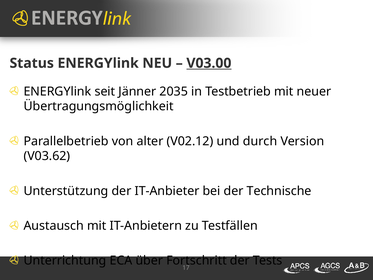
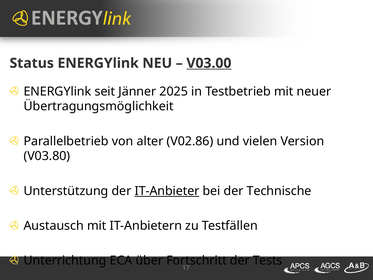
2035: 2035 -> 2025 (174, 91)
V02.12: V02.12 -> V02.86 (190, 141)
durch: durch -> vielen (260, 141)
V03.62: V03.62 -> V03.80 (47, 156)
IT-Anbieter underline: none -> present (167, 191)
